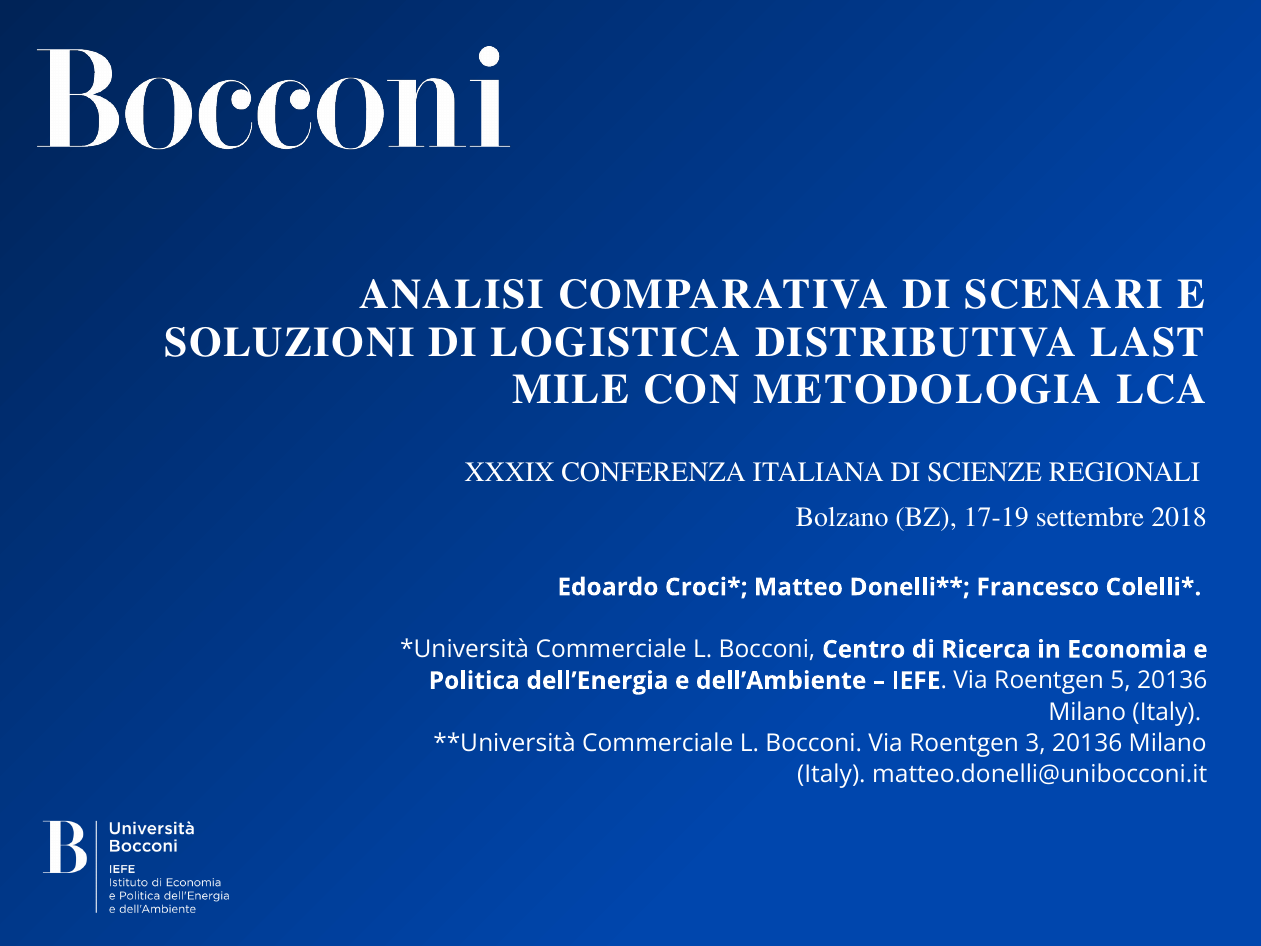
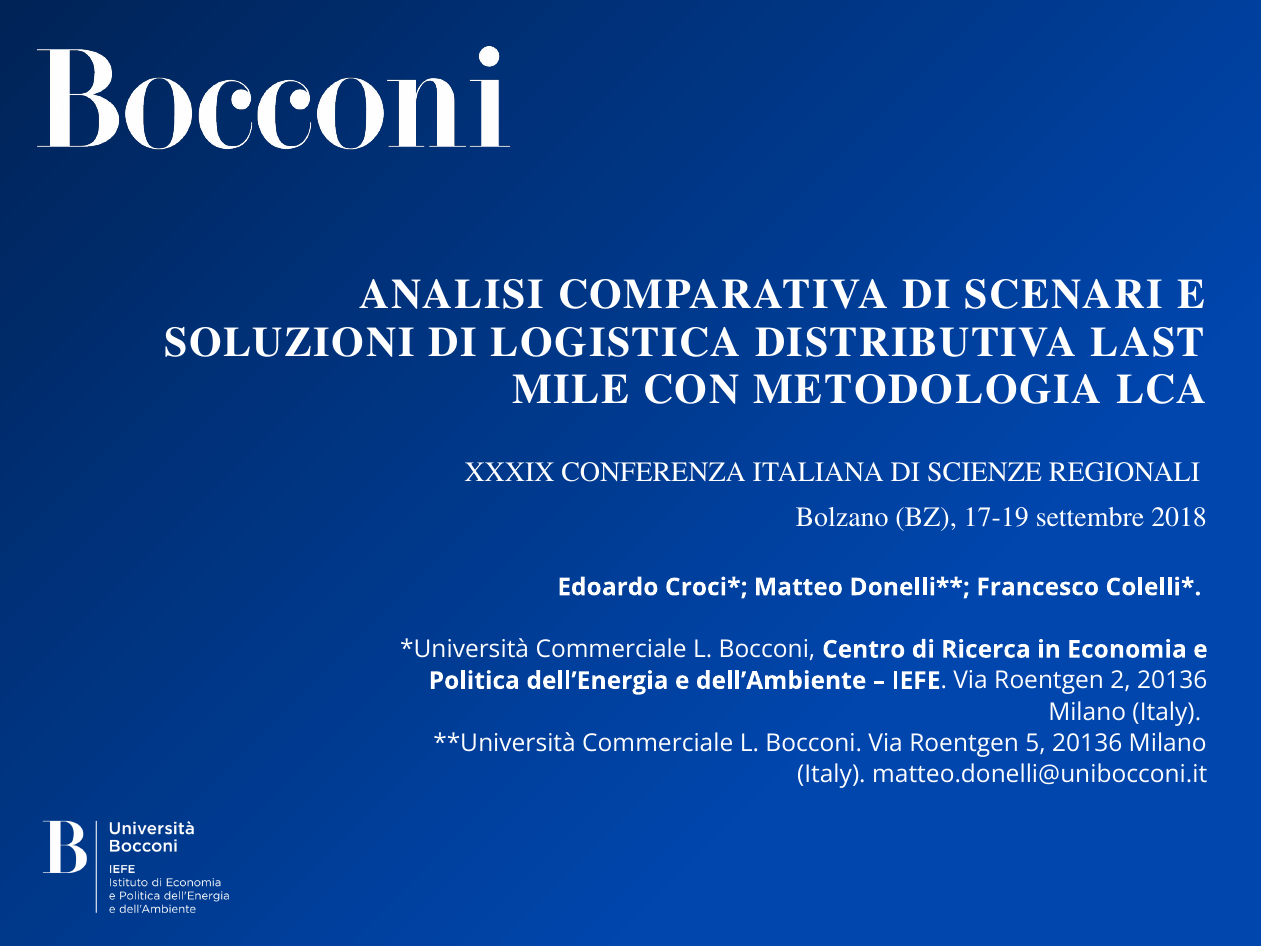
5: 5 -> 2 (1120, 681)
3: 3 -> 5 (1036, 743)
